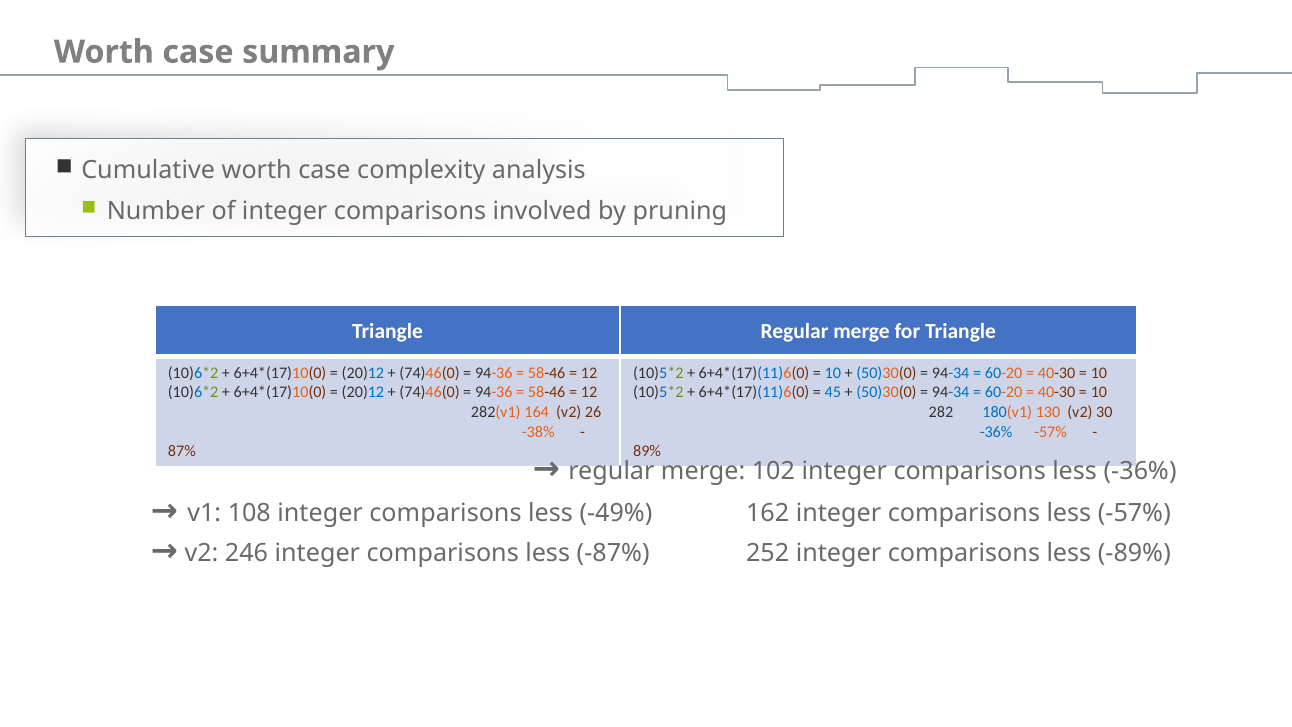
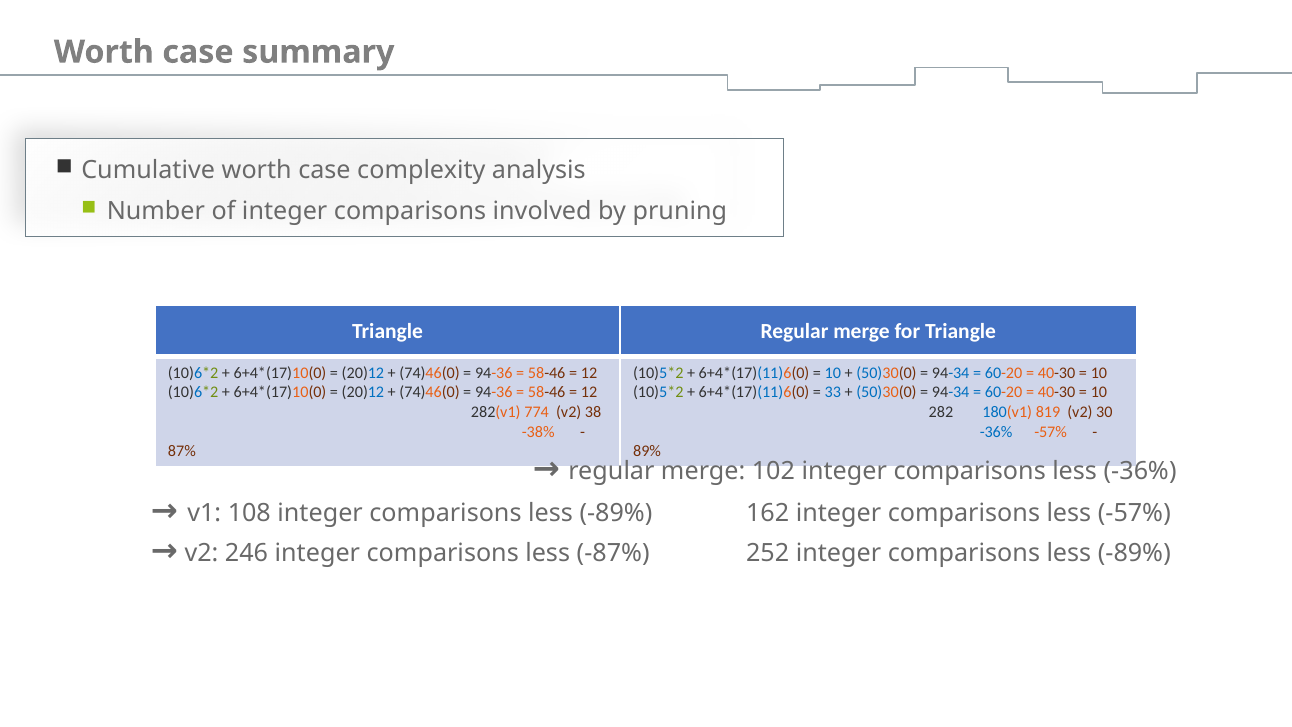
45: 45 -> 33 (833, 392)
164: 164 -> 774 (537, 412)
26: 26 -> 38 (593, 412)
130: 130 -> 819 (1048, 412)
-49%: -49% -> -89% (616, 513)
